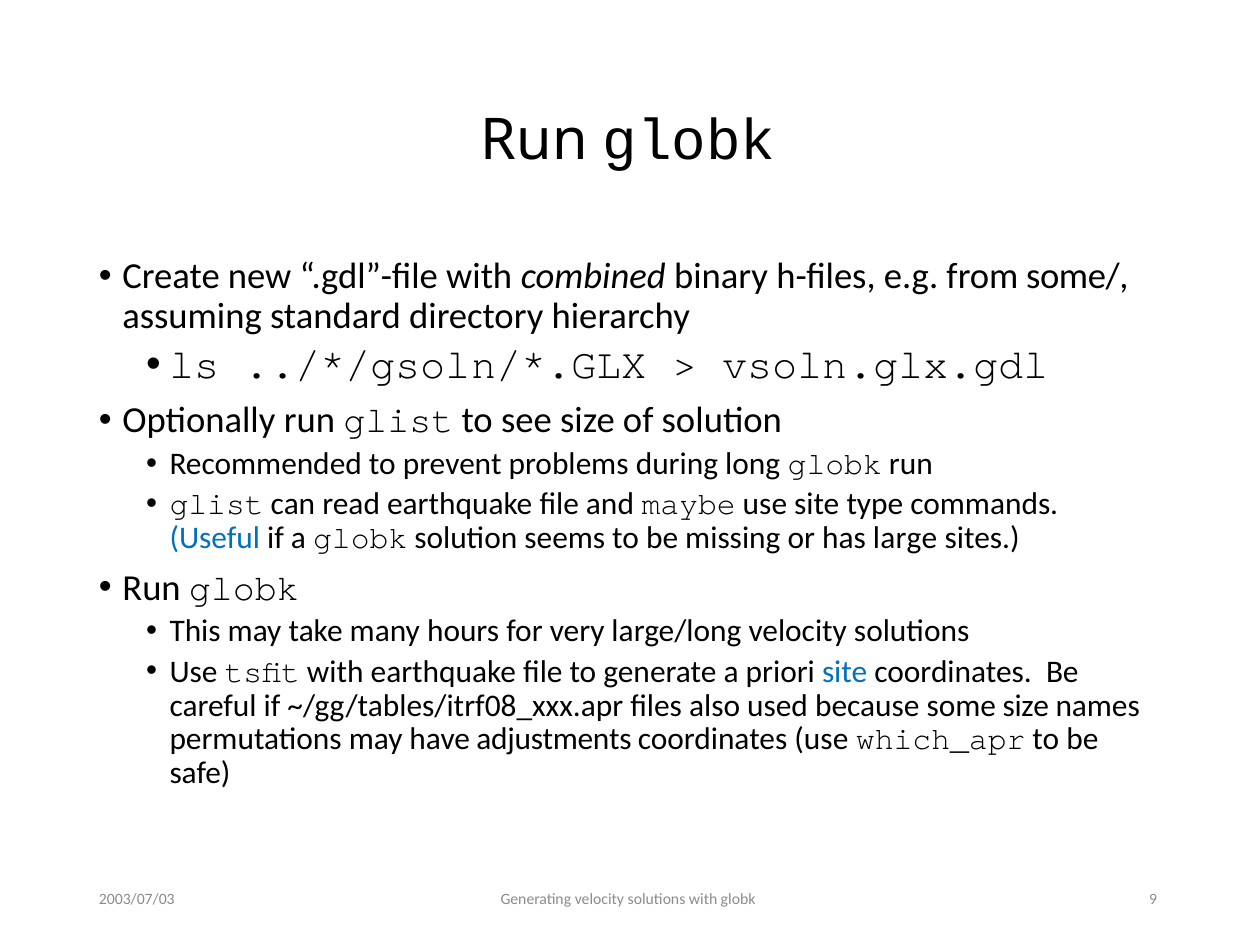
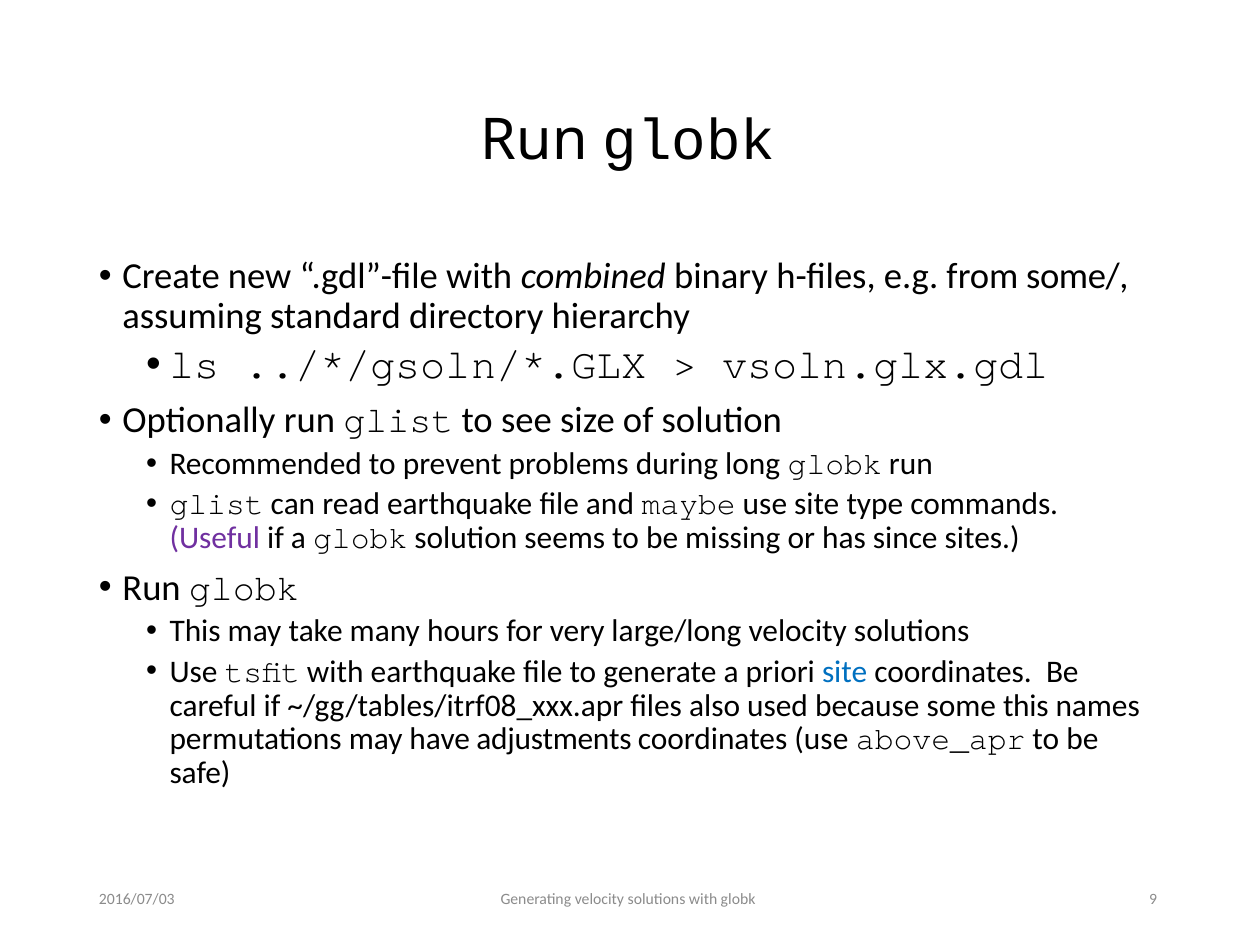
Useful colour: blue -> purple (215, 538)
large: large -> since (905, 538)
some size: size -> this (1026, 706)
which_apr: which_apr -> above_apr (941, 740)
2003/07/03: 2003/07/03 -> 2016/07/03 (137, 899)
